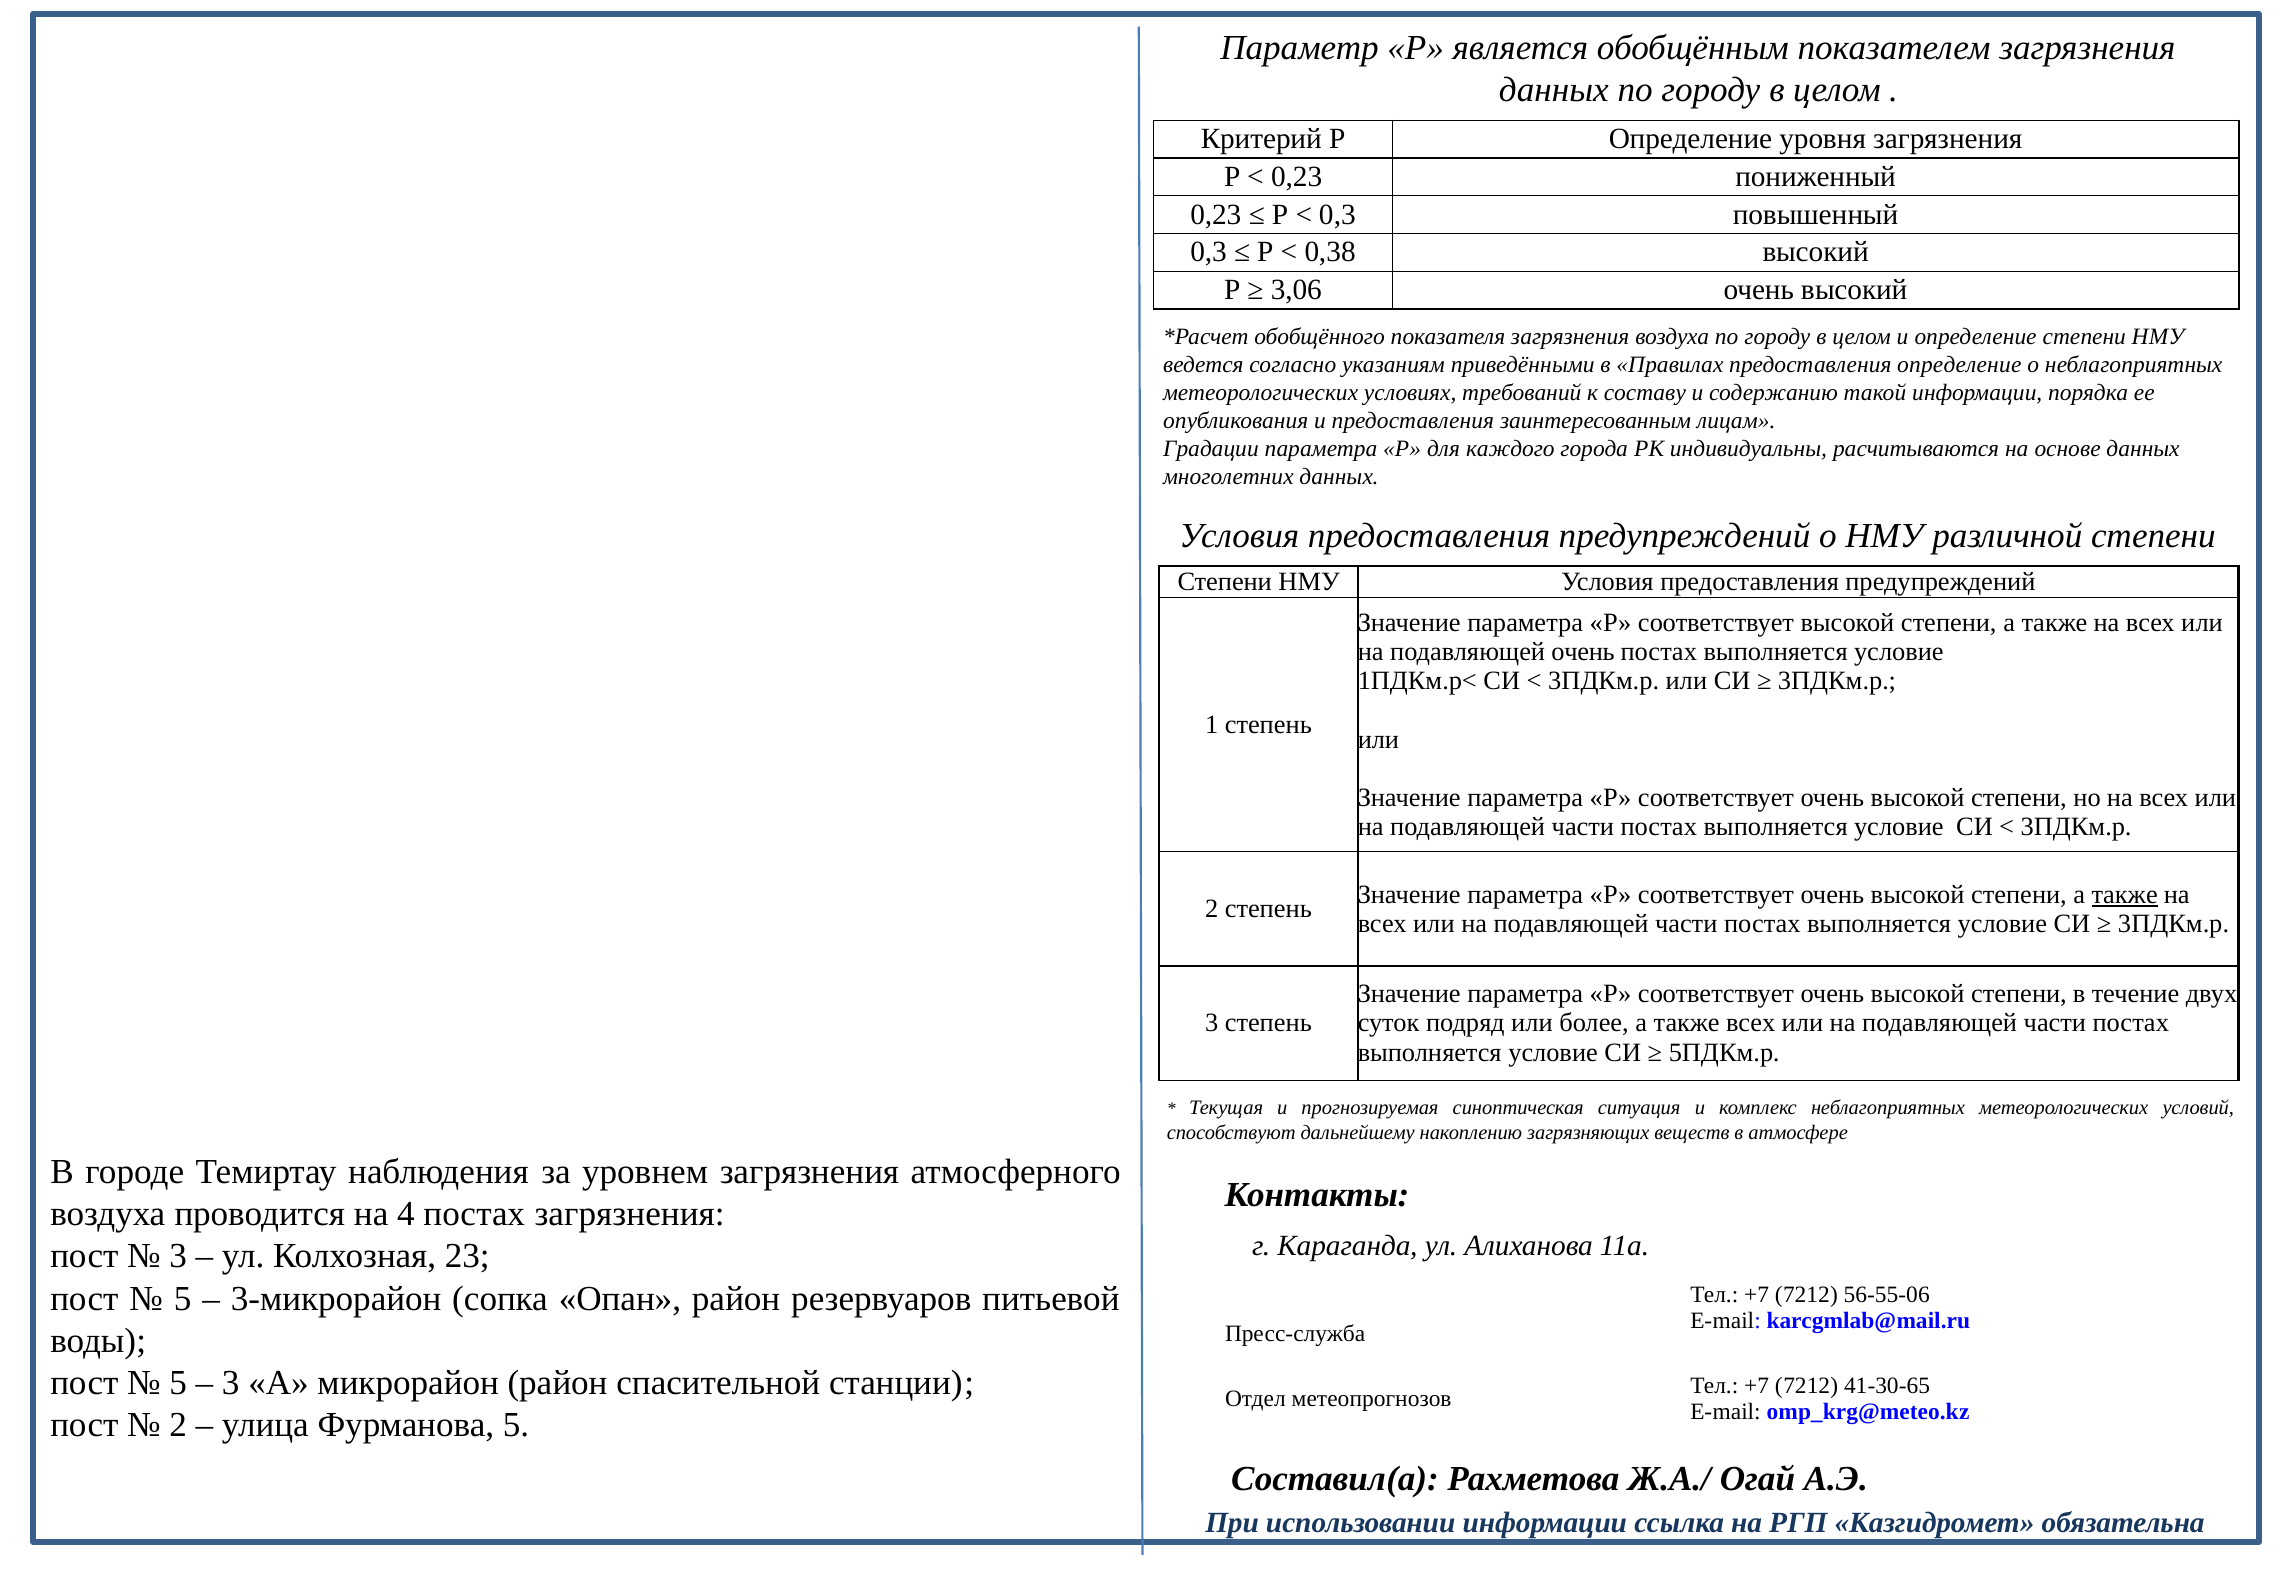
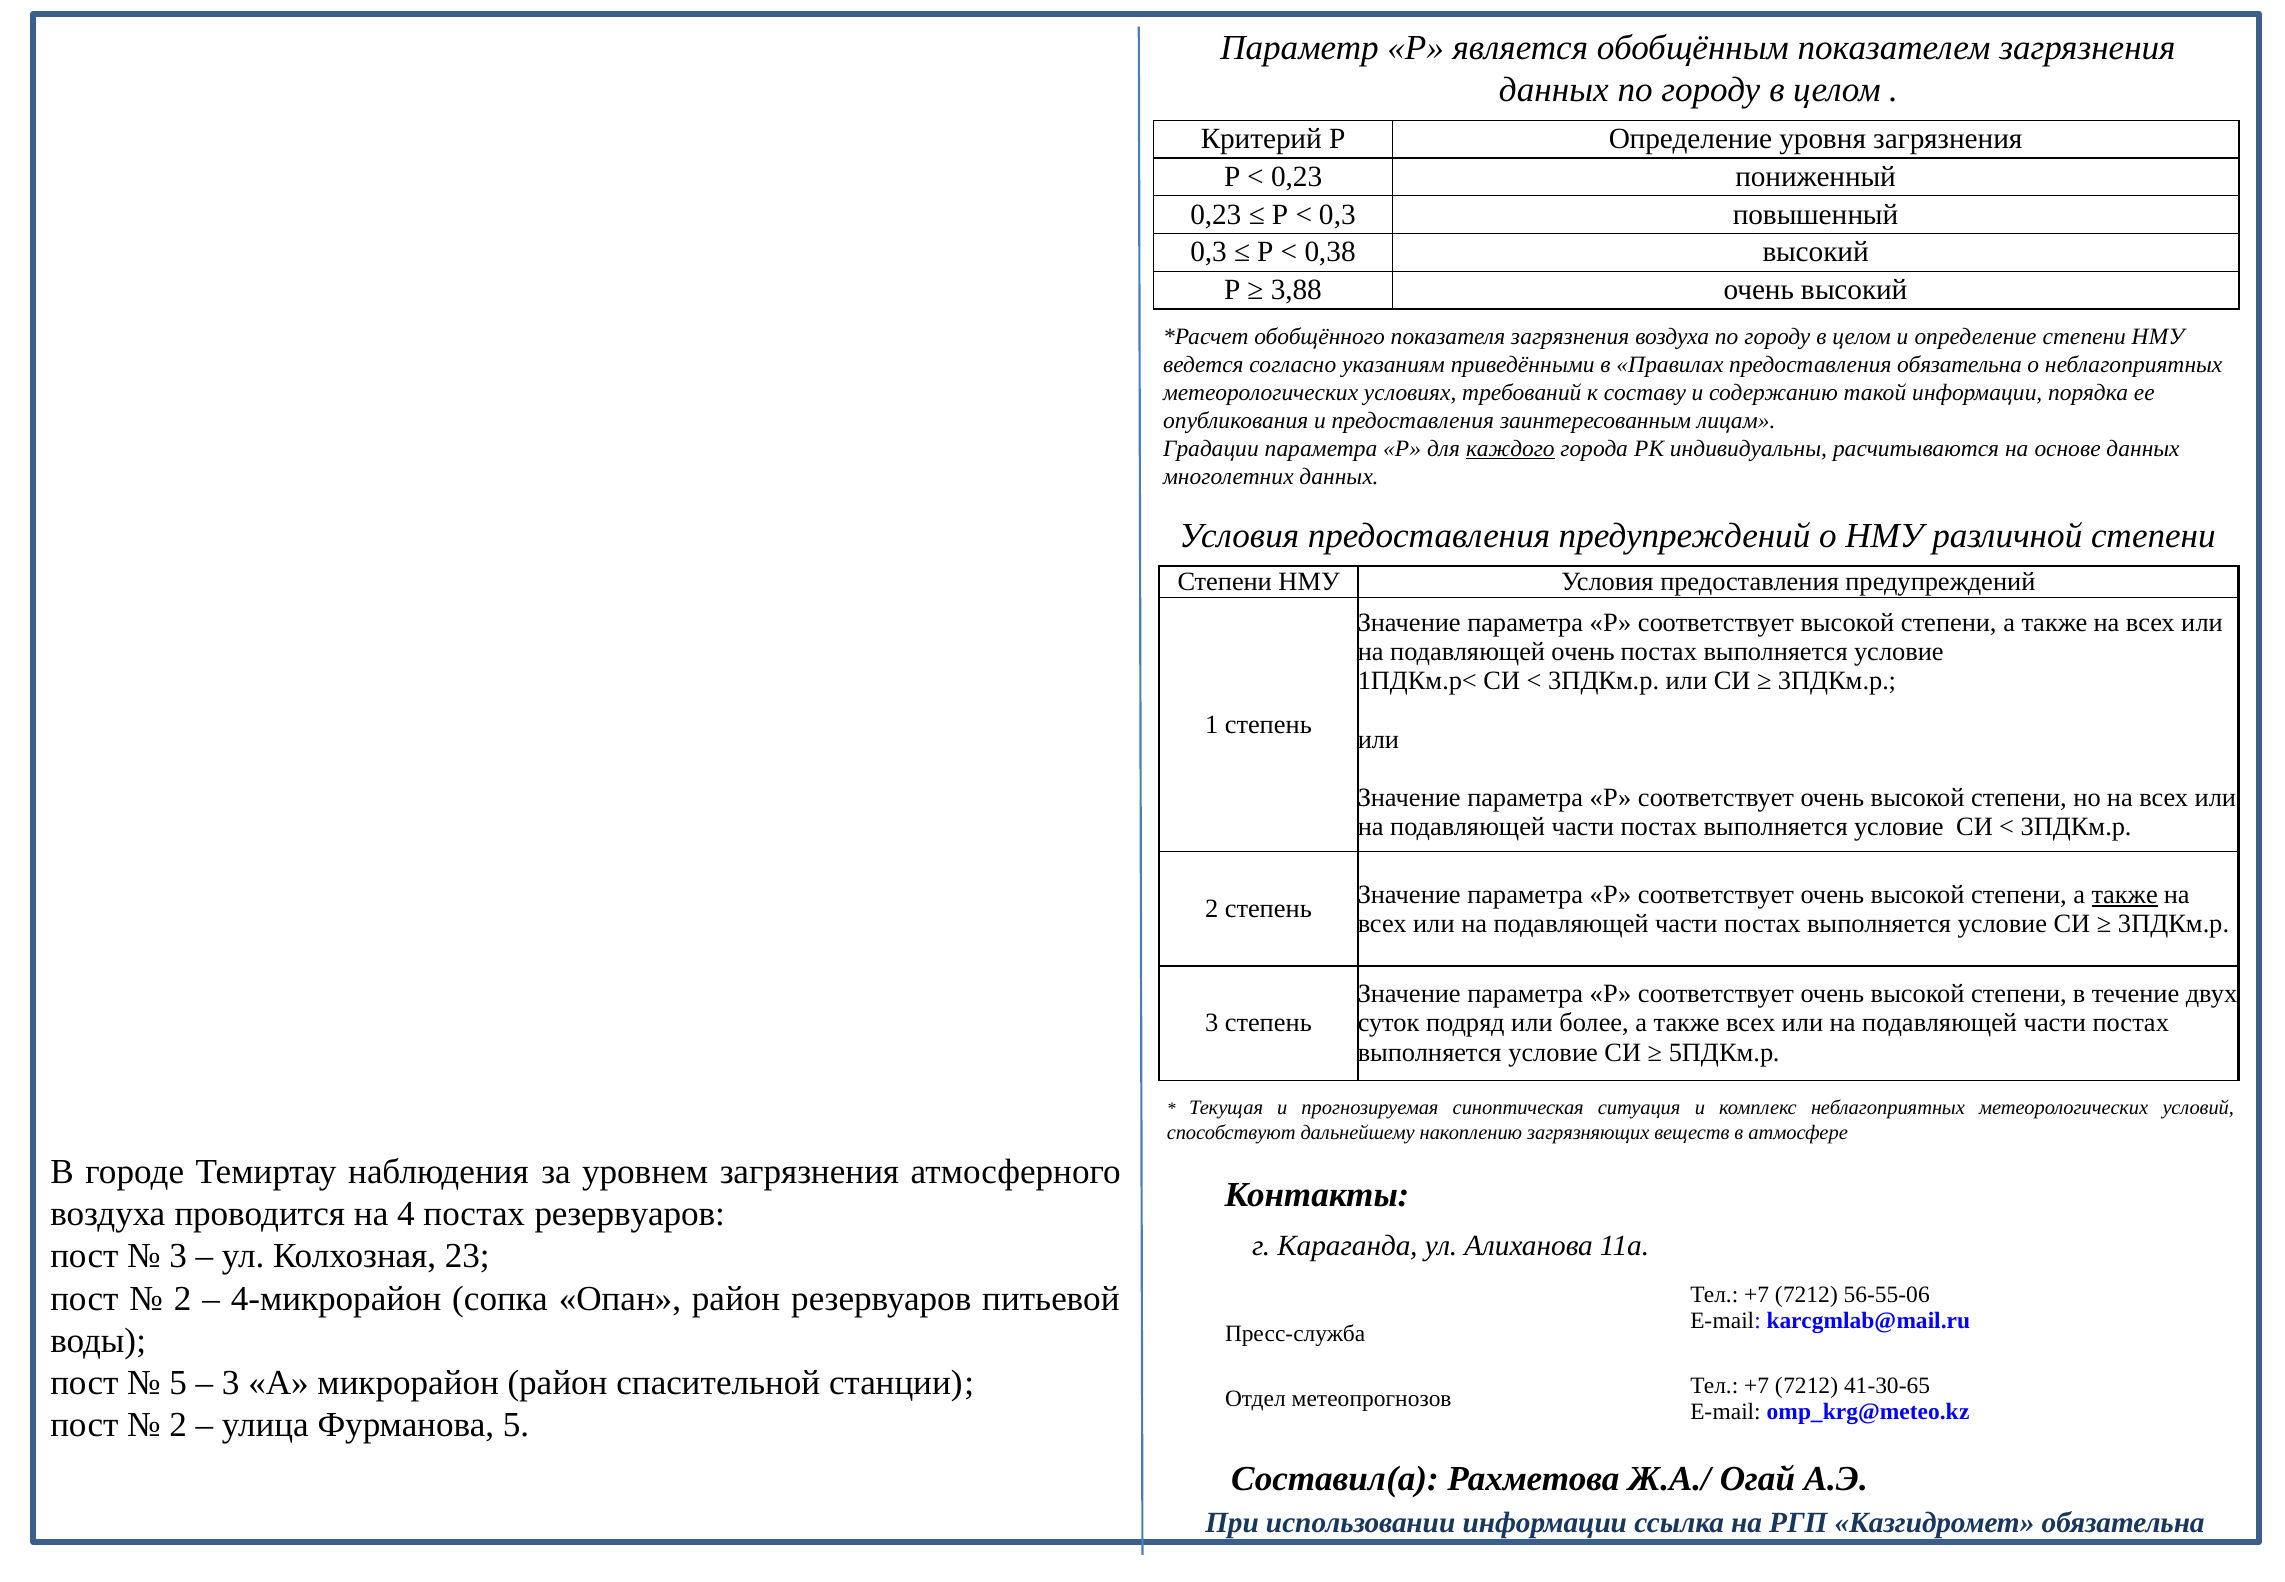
3,06: 3,06 -> 3,88 (1296, 290)
предоставления определение: определение -> обязательна (1960, 364)
каждого underline: none -> present (1510, 449)
постах загрязнения: загрязнения -> резервуаров (630, 1214)
5: 5 -> 2 (183, 1298)
3-микрорайон: 3-микрорайон -> 4-микрорайон (336, 1298)
